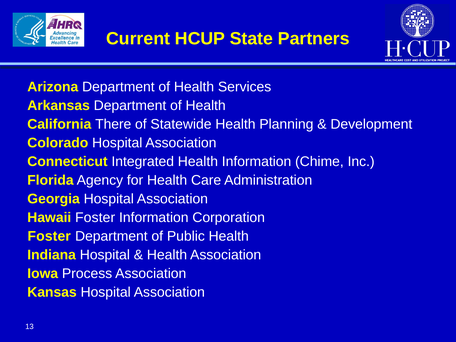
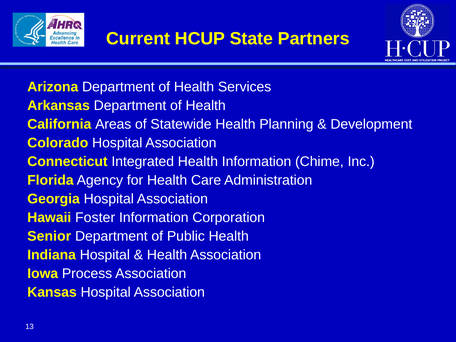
There: There -> Areas (113, 124)
Foster: Foster -> Senior (49, 236)
